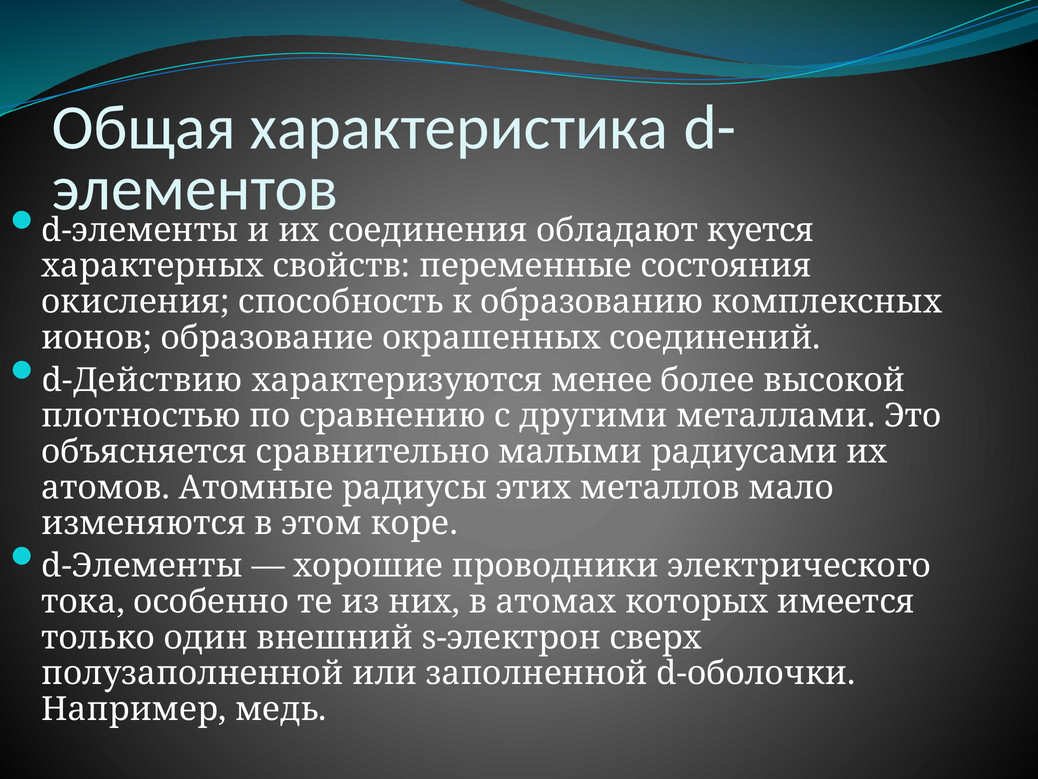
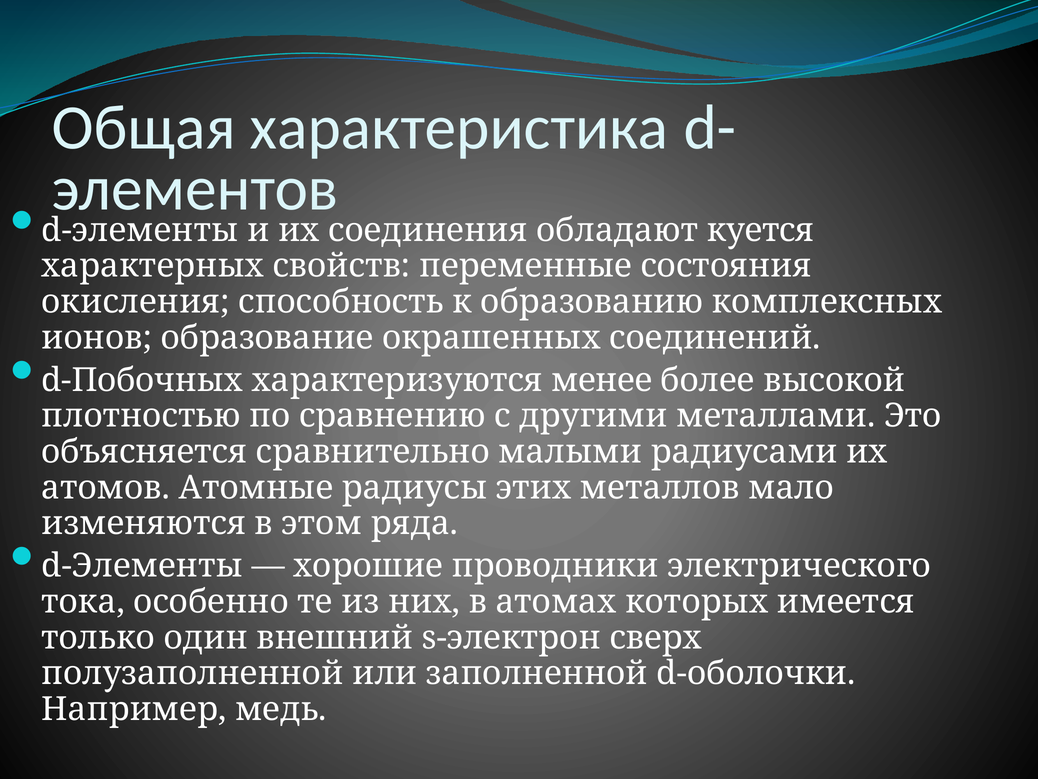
d-Действию: d-Действию -> d-Побочных (142, 380)
коре: коре -> ряда (414, 523)
